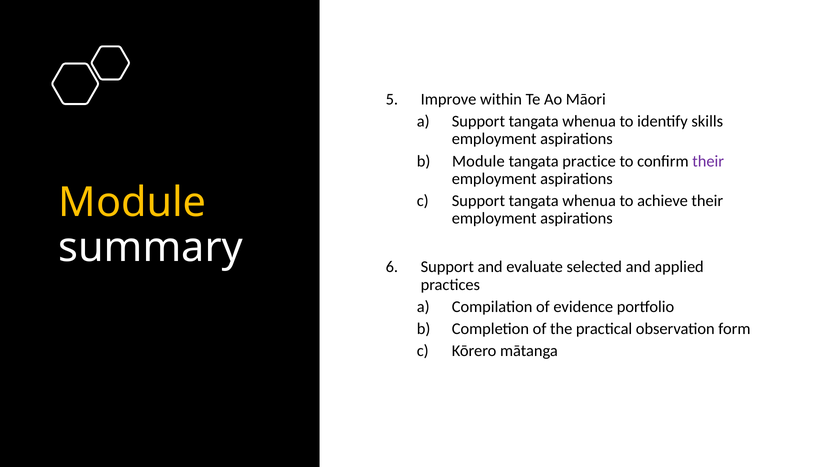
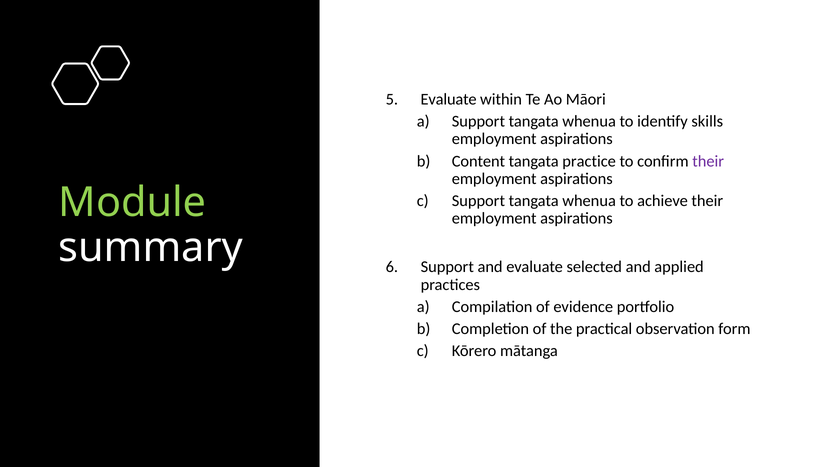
Improve: Improve -> Evaluate (449, 99)
Module: Module -> Content (478, 161)
Module colour: yellow -> light green (132, 202)
